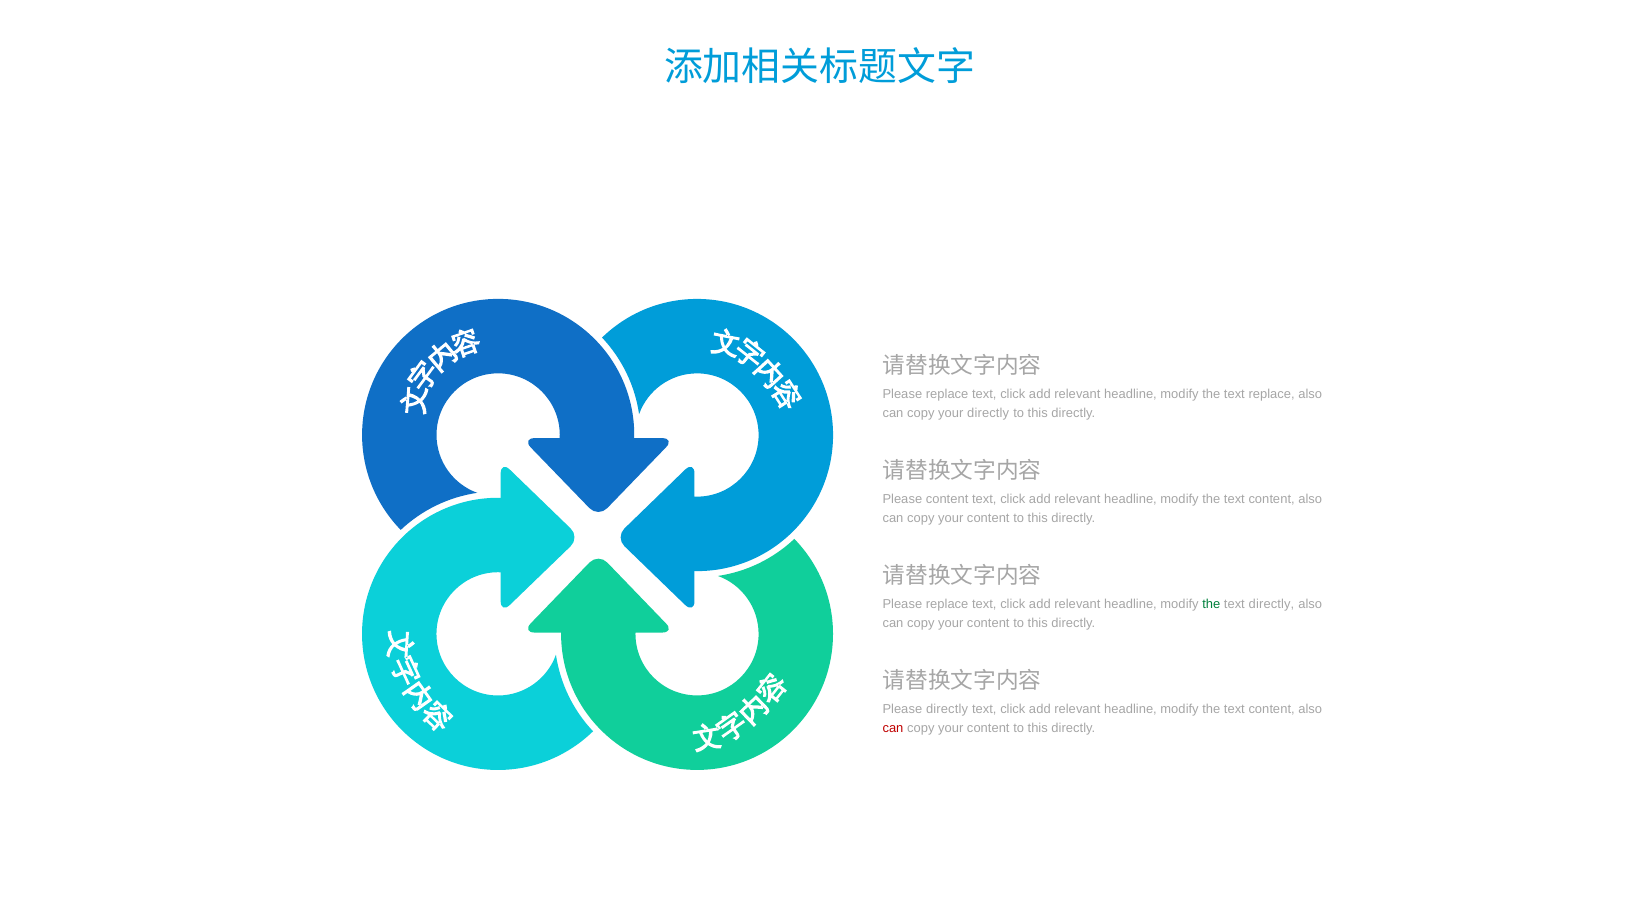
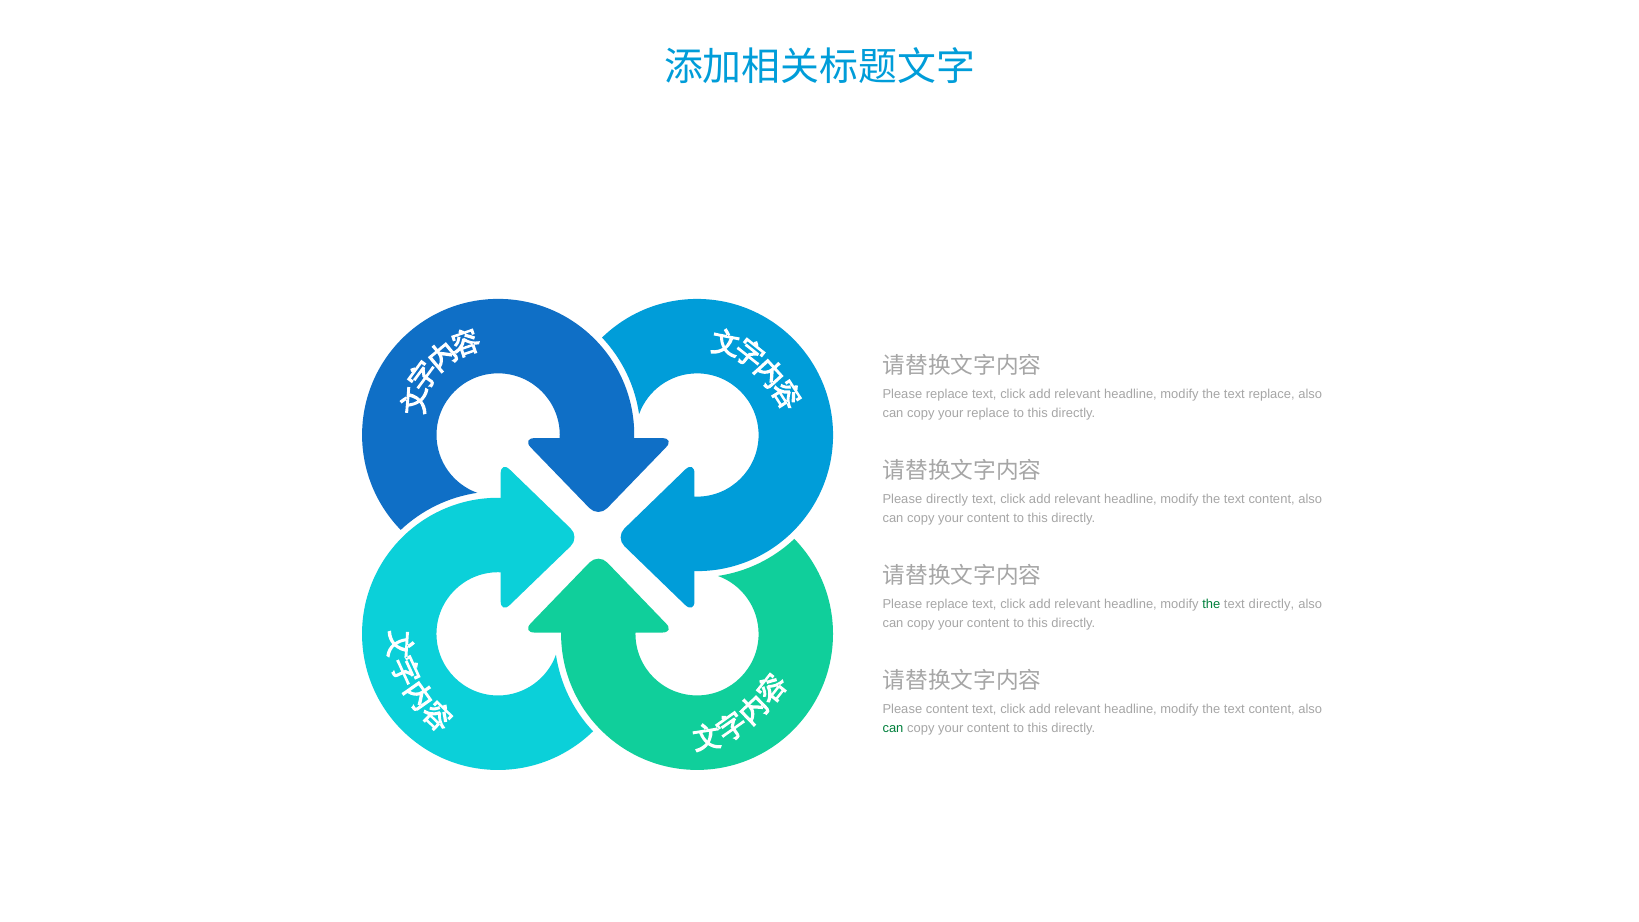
your directly: directly -> replace (988, 413)
Please content: content -> directly (947, 499)
Please directly: directly -> content (947, 709)
can colour: red -> green (893, 728)
